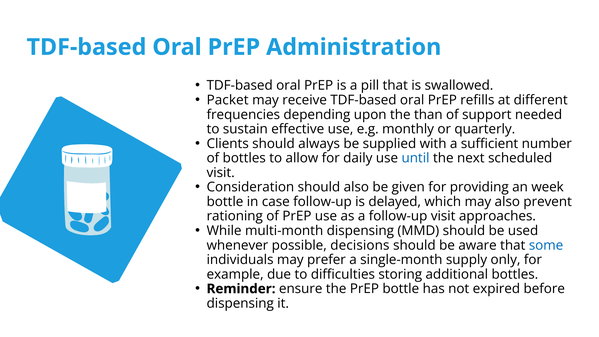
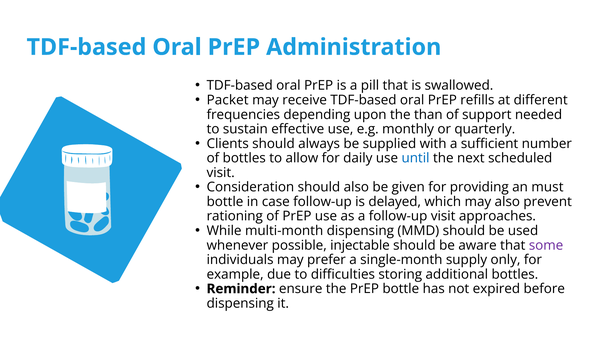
week: week -> must (547, 187)
decisions: decisions -> injectable (360, 245)
some colour: blue -> purple (546, 245)
